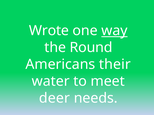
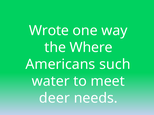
way underline: present -> none (114, 31)
Round: Round -> Where (91, 48)
their: their -> such (115, 65)
